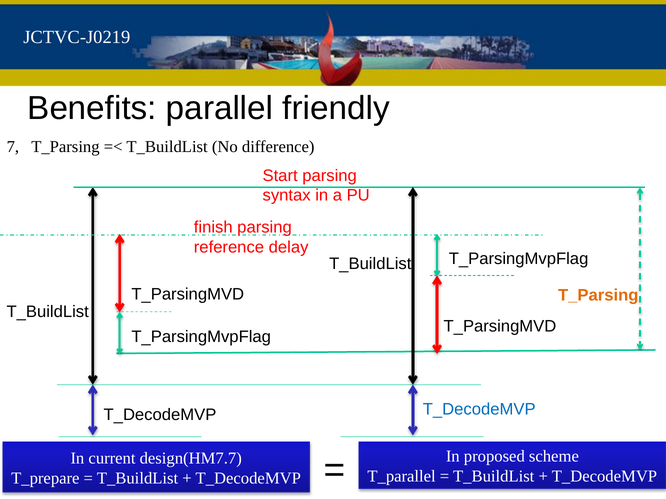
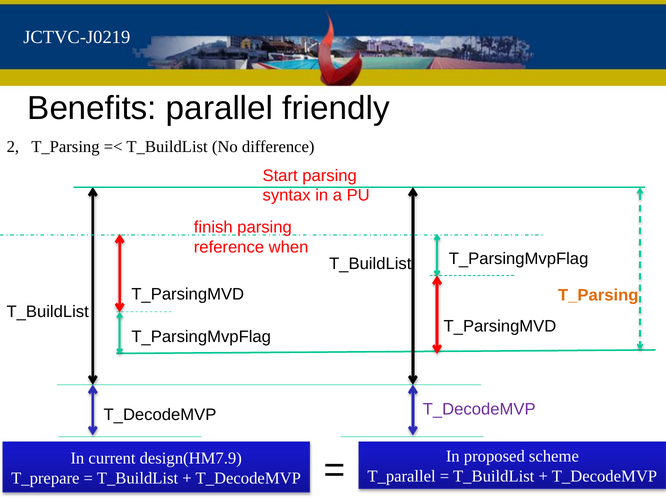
7: 7 -> 2 (13, 147)
delay: delay -> when (289, 247)
T_DecodeMVP colour: blue -> purple (479, 410)
design(HM7.7: design(HM7.7 -> design(HM7.9 (191, 459)
